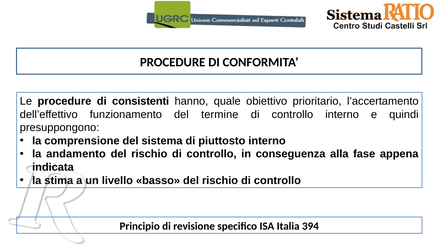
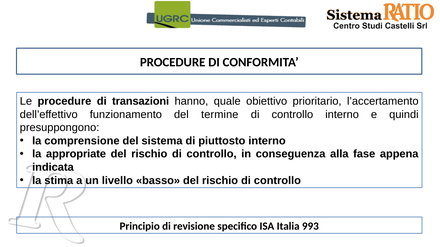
consistenti: consistenti -> transazioni (141, 102)
andamento: andamento -> appropriate (76, 154)
394: 394 -> 993 (310, 227)
